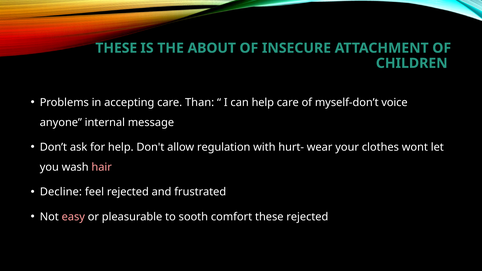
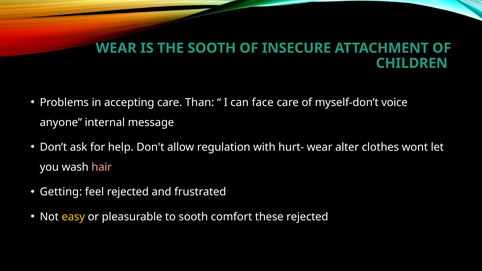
THESE: THESE -> WEAR (116, 48)
THE ABOUT: ABOUT -> SOOTH (212, 48)
can help: help -> face (263, 103)
your: your -> alter (347, 147)
Decline: Decline -> Getting (61, 192)
easy colour: pink -> yellow (73, 217)
